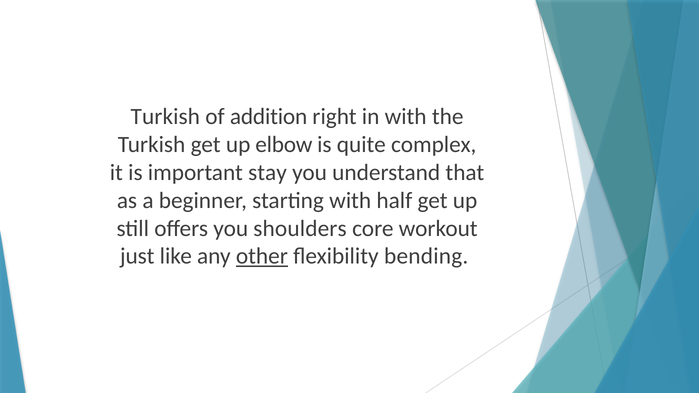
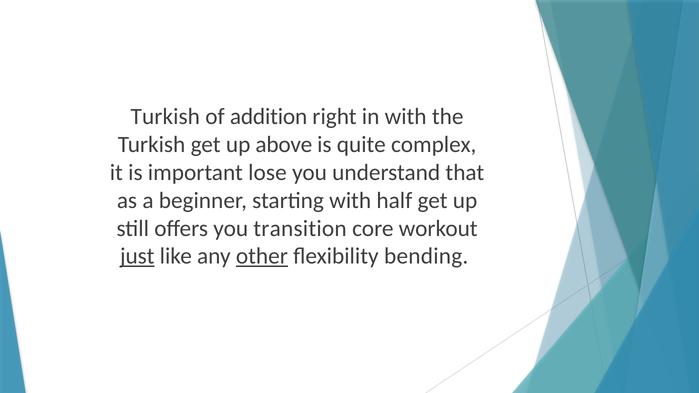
elbow: elbow -> above (284, 145)
stay: stay -> lose (267, 173)
shoulders: shoulders -> transition (300, 228)
just underline: none -> present (137, 256)
